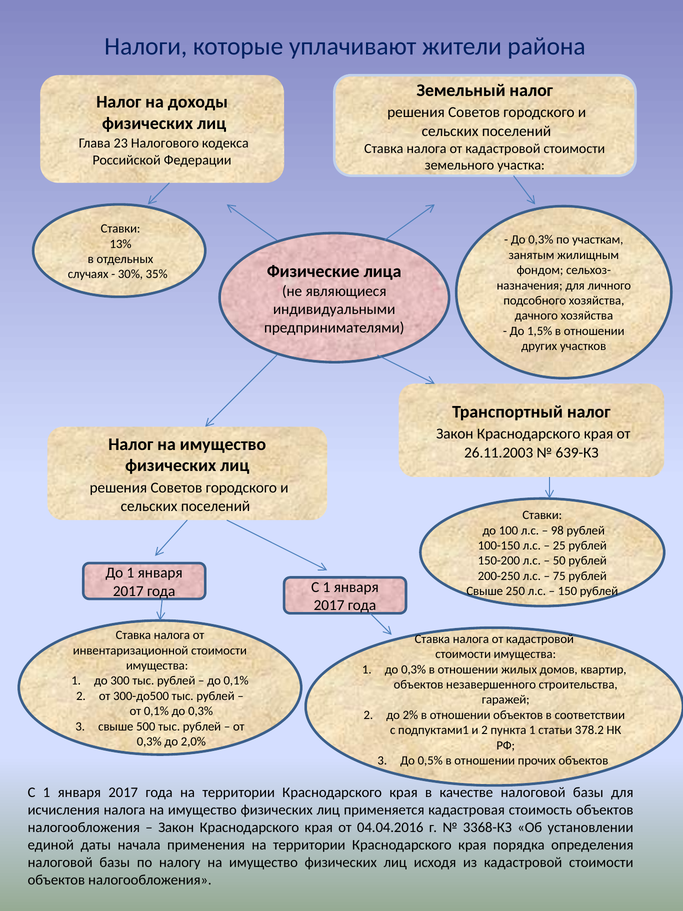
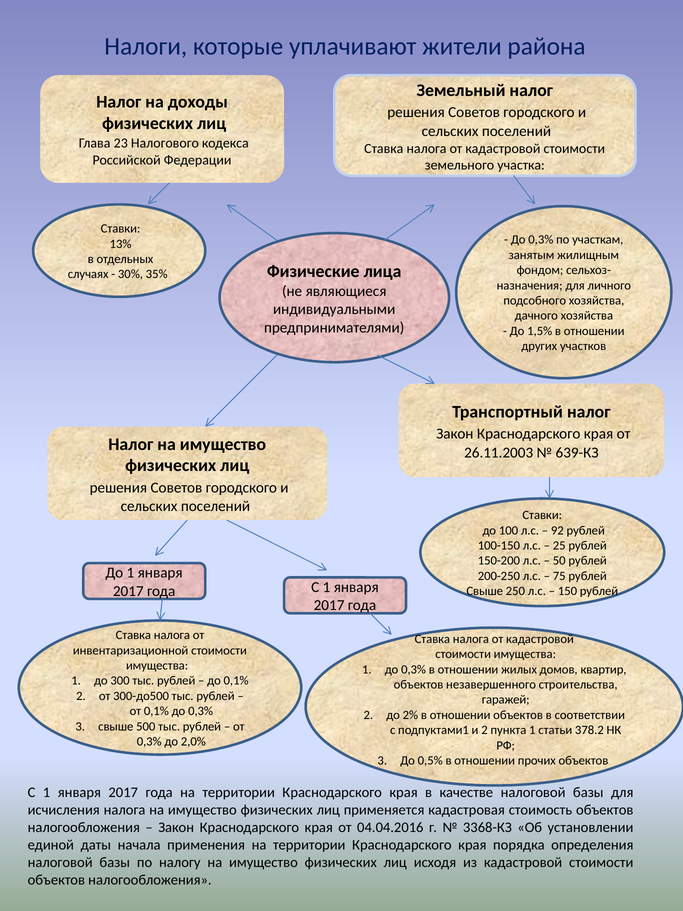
98: 98 -> 92 (557, 530)
